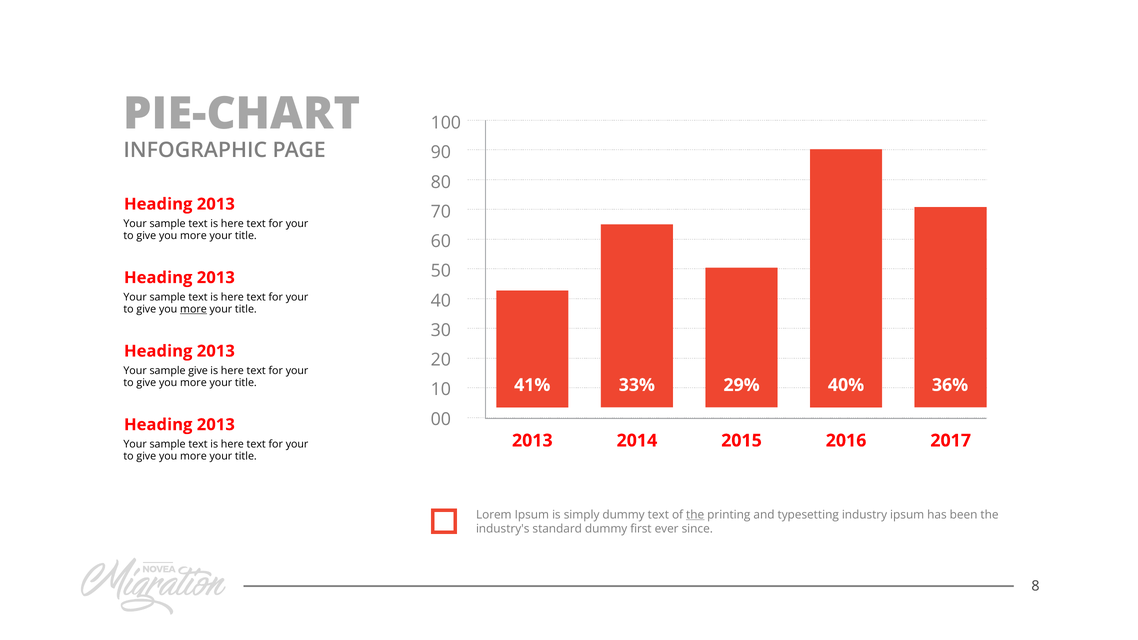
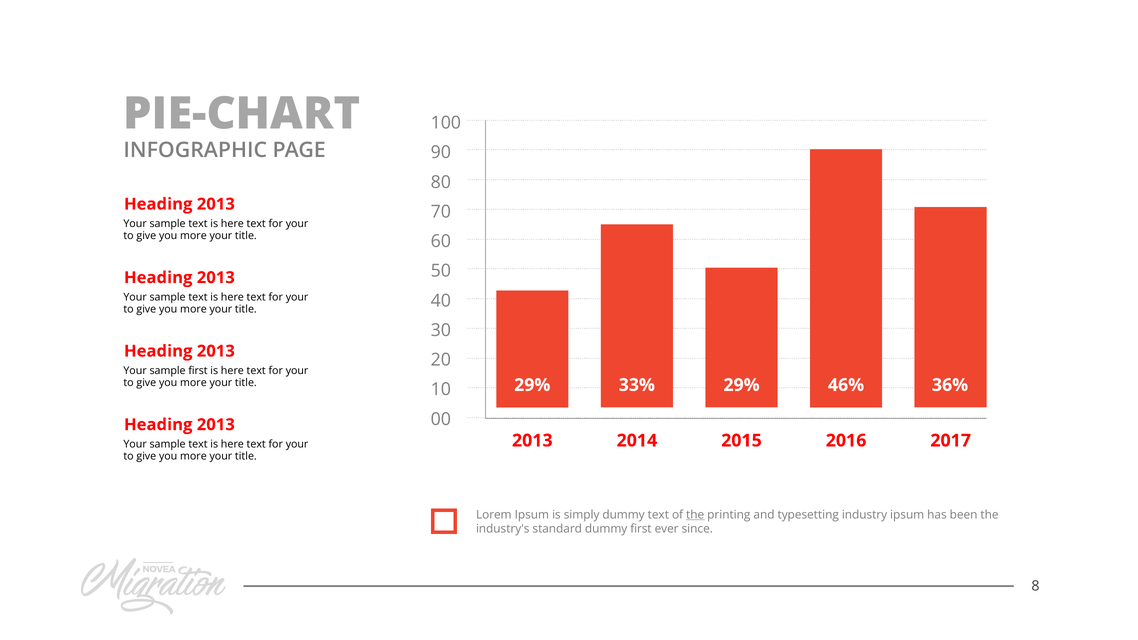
more underline: present -> none (193, 309)
sample give: give -> first (198, 371)
41%: 41% -> 29% (532, 385)
40%: 40% -> 46% (846, 385)
